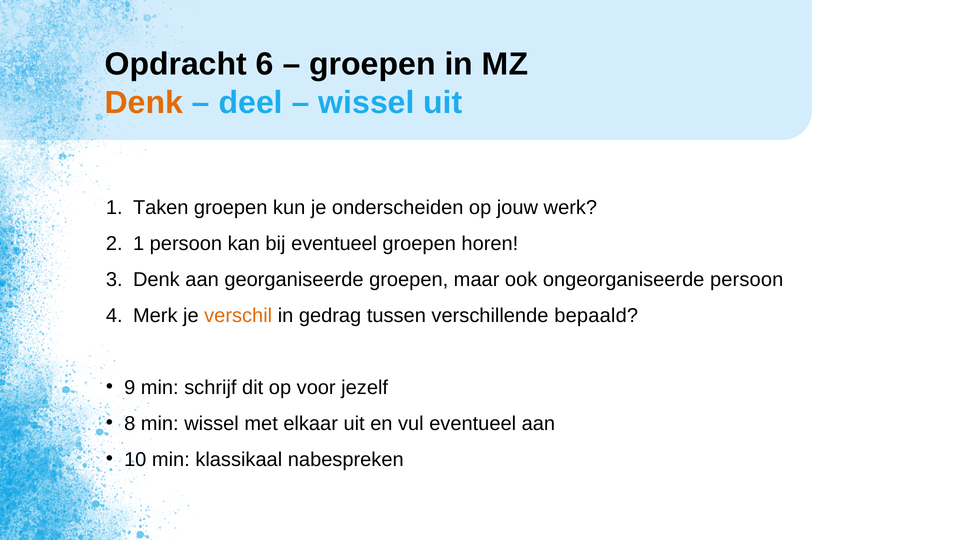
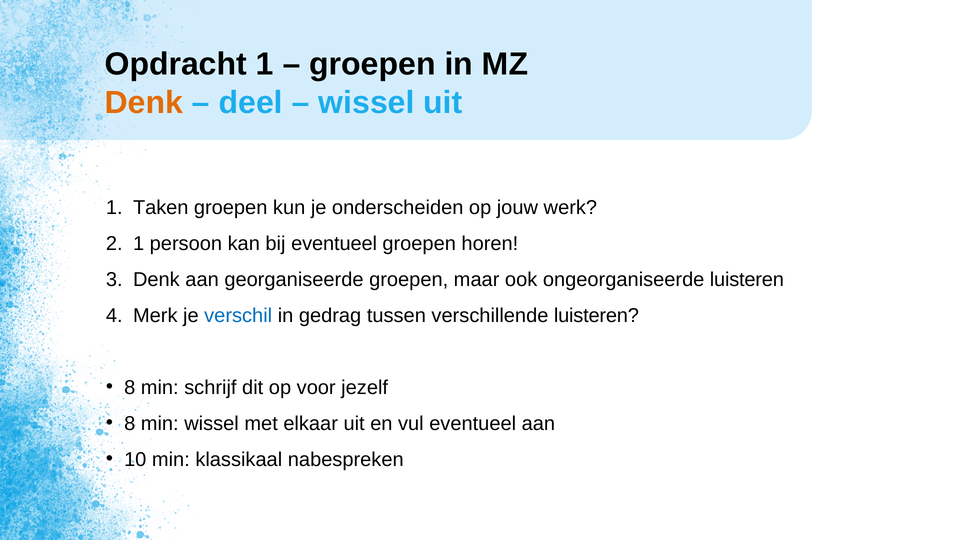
Opdracht 6: 6 -> 1 (265, 64)
ongeorganiseerde persoon: persoon -> luisteren (747, 280)
verschil colour: orange -> blue (238, 316)
verschillende bepaald: bepaald -> luisteren (596, 316)
9: 9 -> 8 (130, 388)
